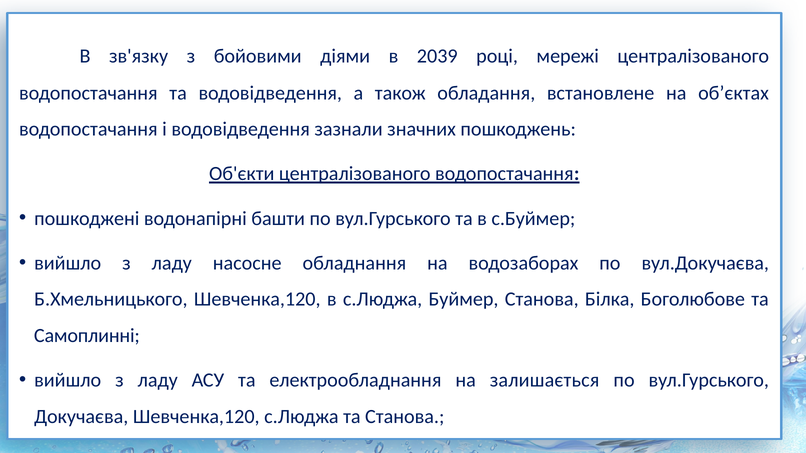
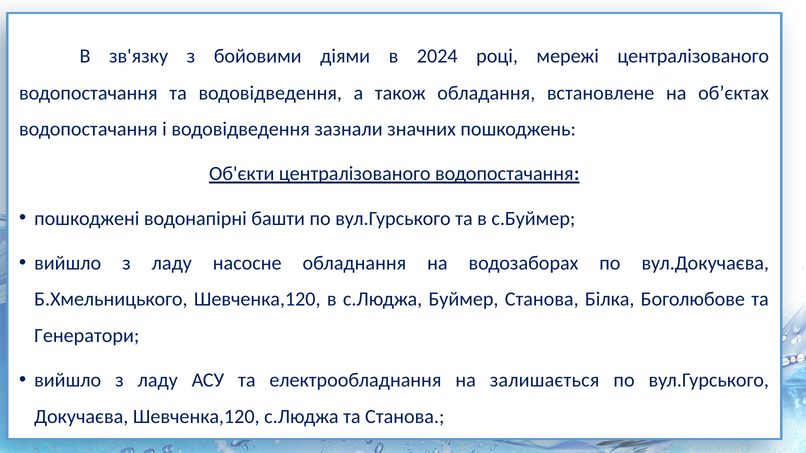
2039: 2039 -> 2024 (437, 56)
Самоплинні: Самоплинні -> Генератори (87, 336)
